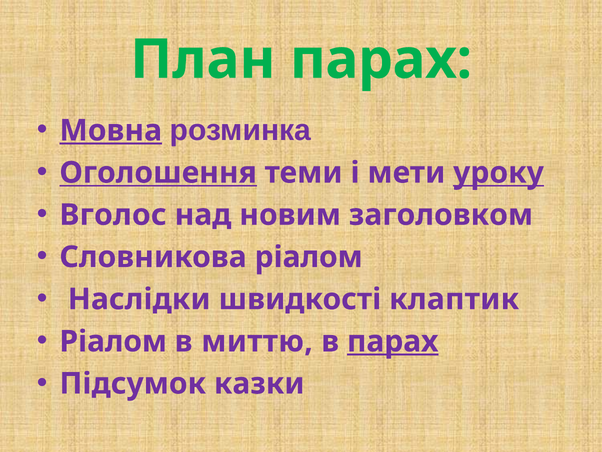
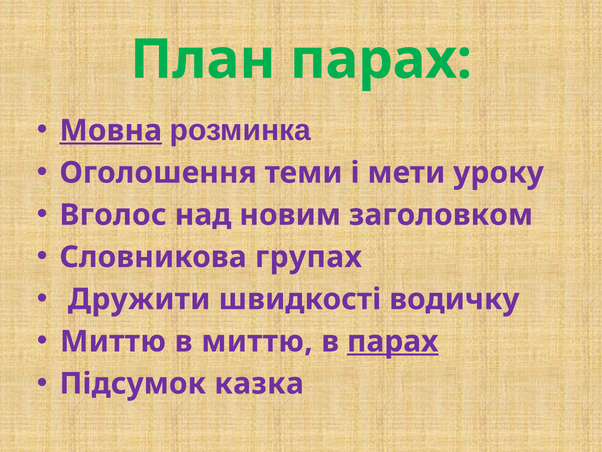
Оголошення underline: present -> none (158, 173)
уроку underline: present -> none (498, 173)
Словникова ріалом: ріалом -> групах (308, 257)
Наслідки: Наслідки -> Дружити (139, 299)
клаптик: клаптик -> водичку (454, 299)
Ріалом: Ріалом -> Миттю (113, 341)
казки: казки -> казка (259, 383)
